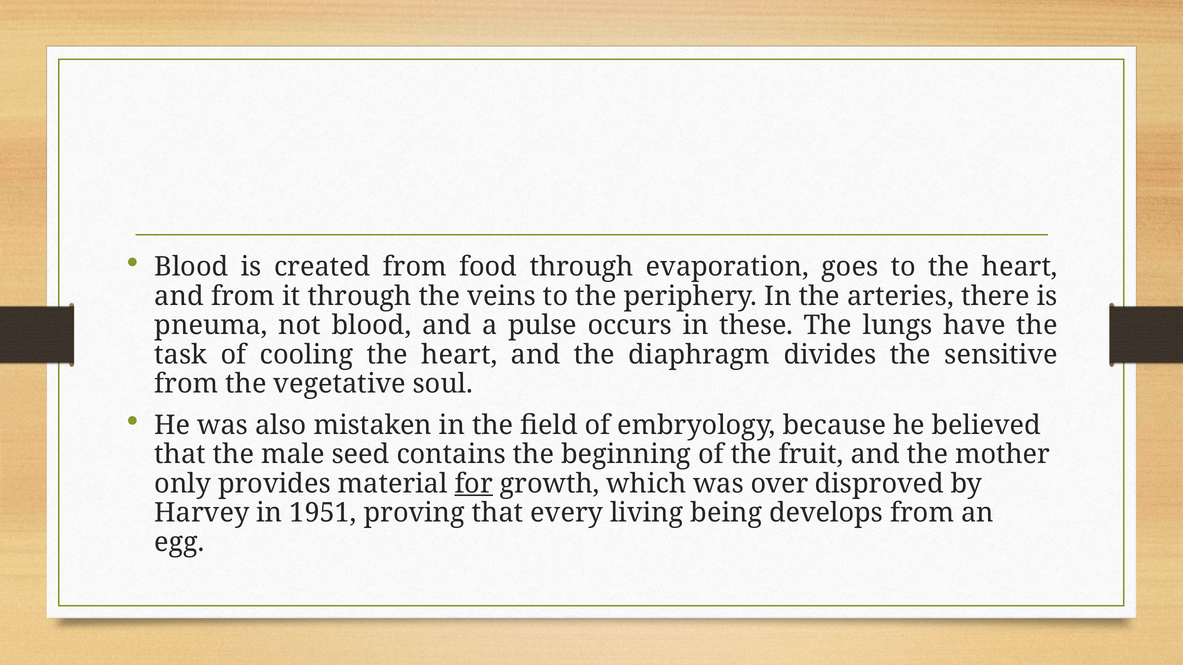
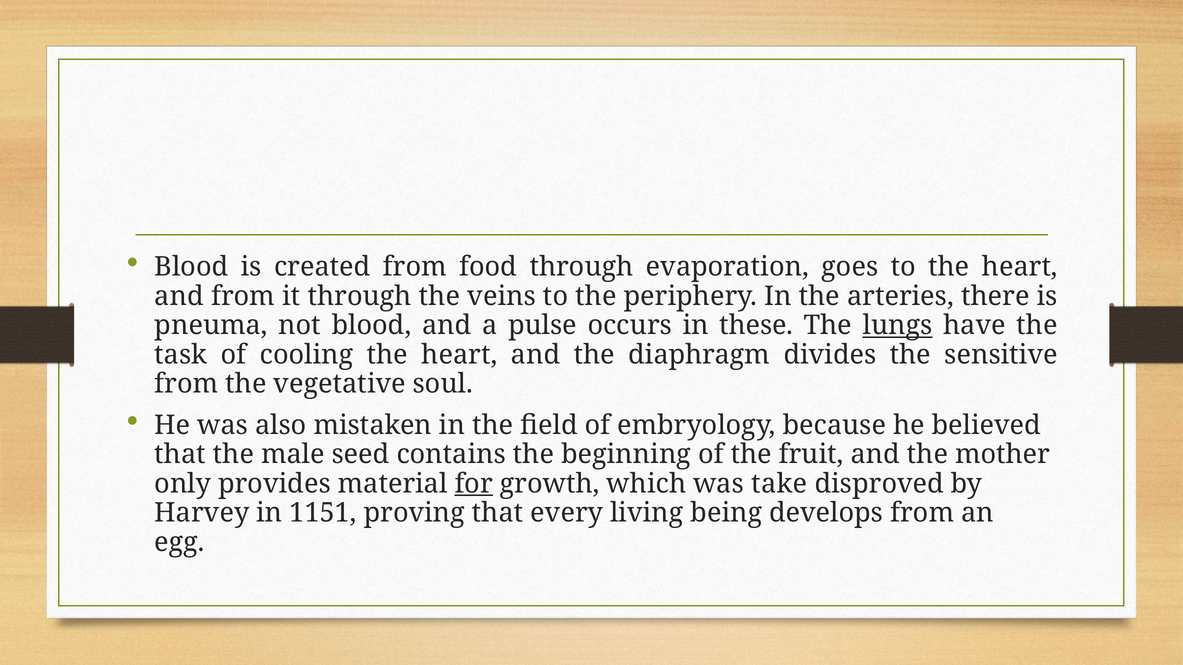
lungs underline: none -> present (898, 326)
over: over -> take (779, 484)
1951: 1951 -> 1151 (323, 513)
